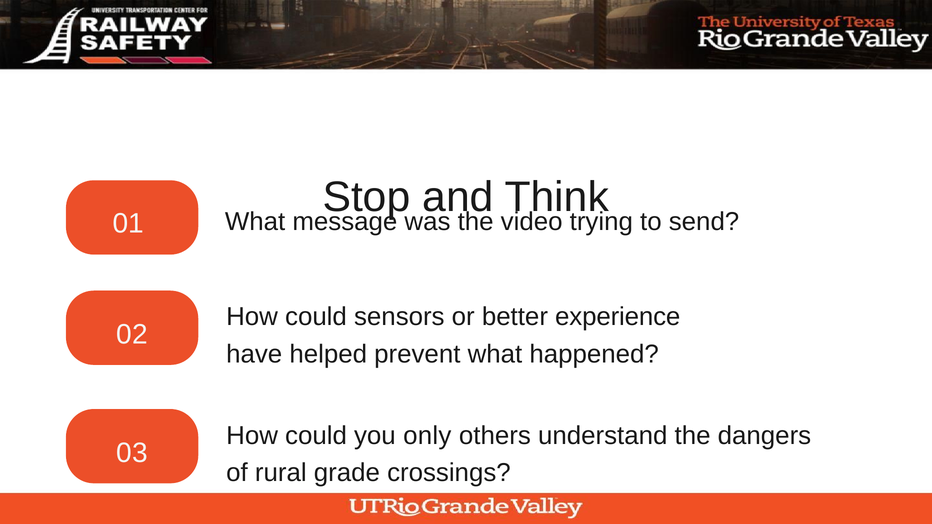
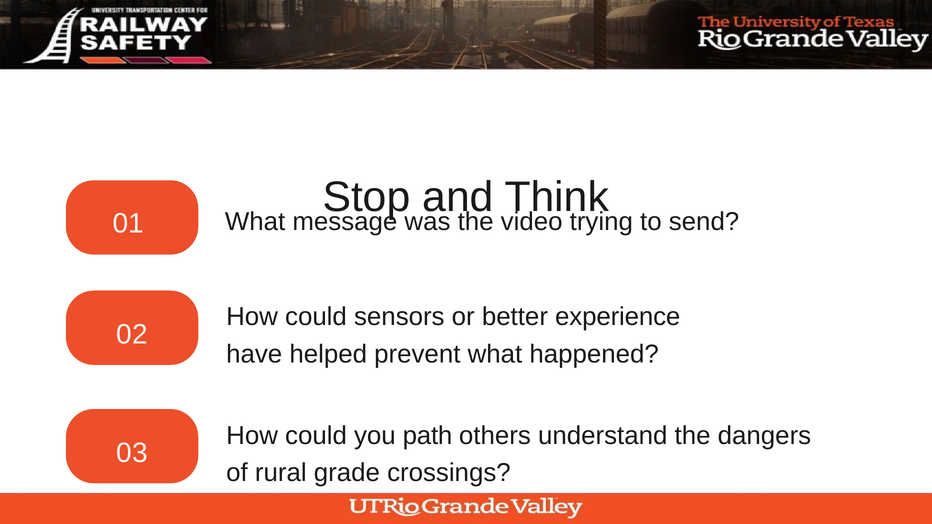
only: only -> path (428, 436)
